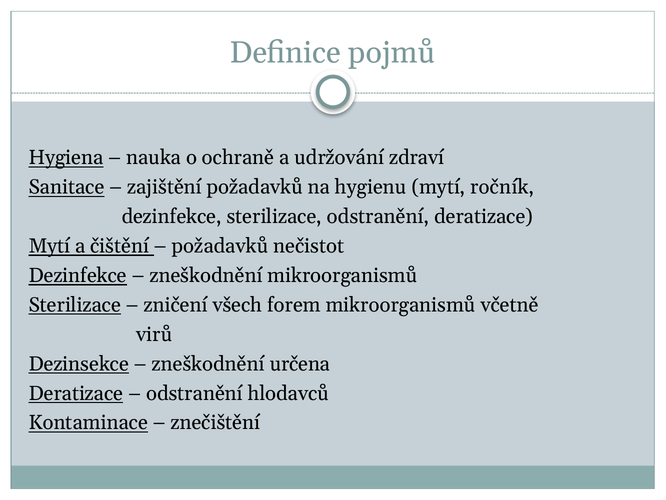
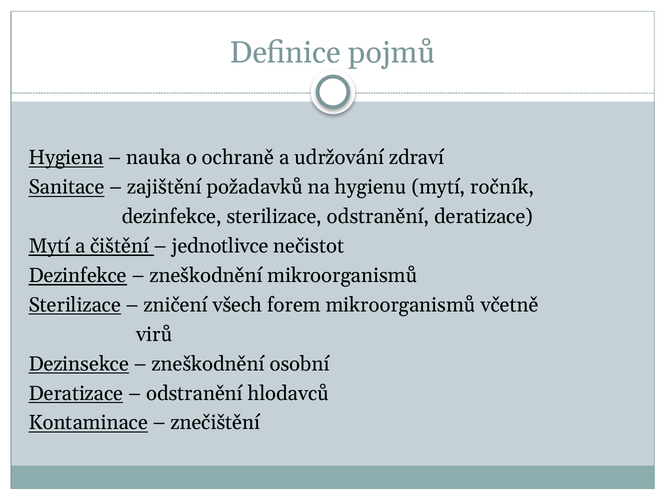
požadavků: požadavků -> jednotlivce (220, 246)
určena: určena -> osobní (300, 363)
